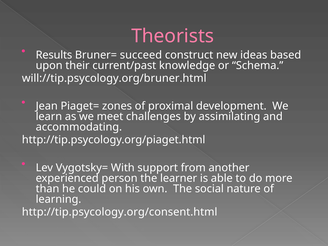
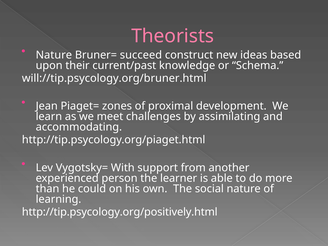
Results: Results -> Nature (54, 55)
http://tip.psycology.org/consent.html: http://tip.psycology.org/consent.html -> http://tip.psycology.org/positively.html (120, 212)
